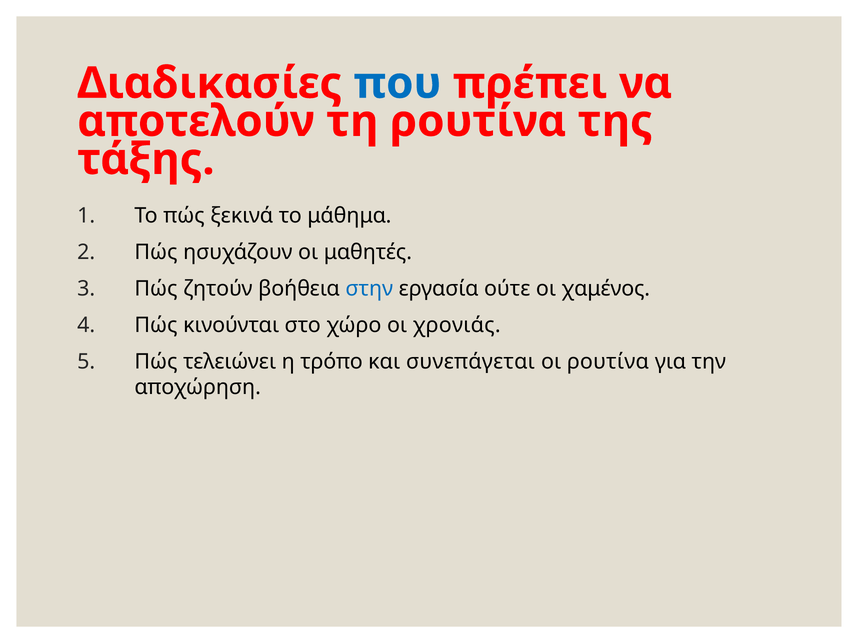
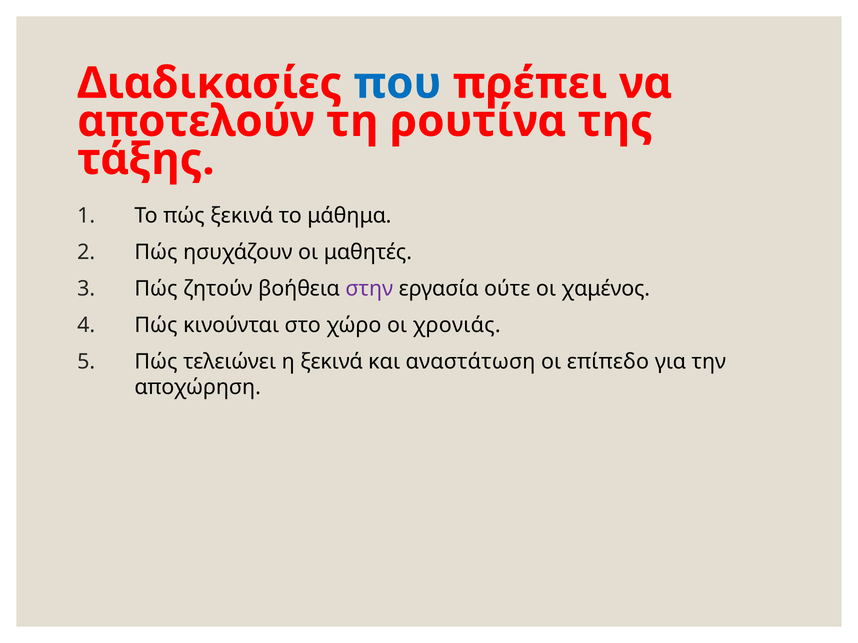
στην colour: blue -> purple (369, 289)
η τρόπο: τρόπο -> ξεκινά (332, 362)
συνεπάγεται: συνεπάγεται -> αναστάτωση (471, 362)
οι ρουτίνα: ρουτίνα -> επίπεδο (608, 362)
